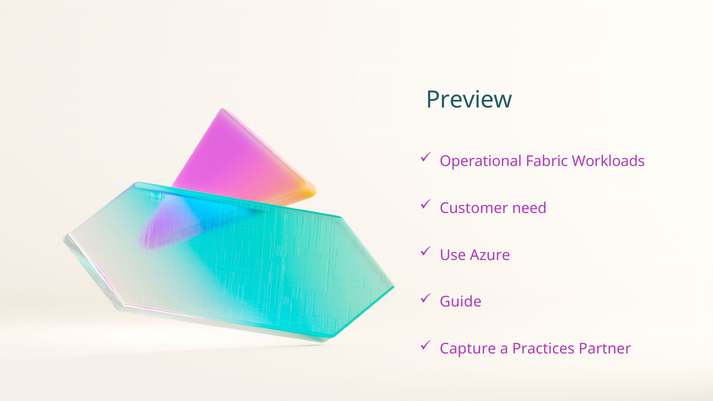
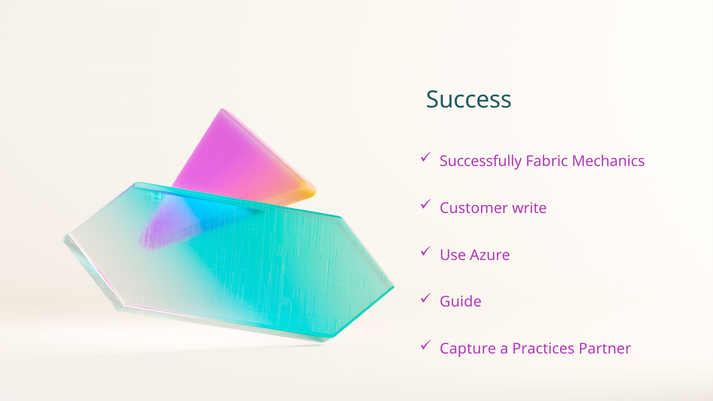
Preview: Preview -> Success (469, 100)
Operational: Operational -> Successfully (481, 161)
Workloads: Workloads -> Mechanics (608, 161)
need: need -> write (529, 208)
